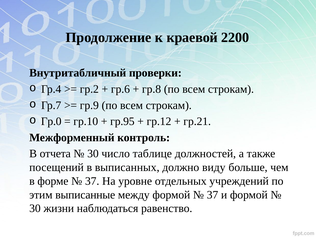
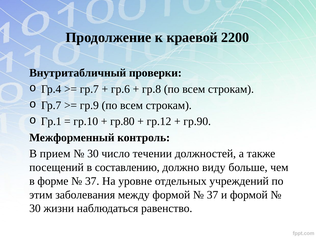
гр.2: гр.2 -> гр.7 (89, 89)
Гр.0: Гр.0 -> Гр.1 (51, 121)
гр.95: гр.95 -> гр.80 (122, 121)
гр.21: гр.21 -> гр.90 (197, 121)
отчета: отчета -> прием (55, 154)
таблице: таблице -> течении (152, 154)
выписанных: выписанных -> составлению (127, 167)
выписанные: выписанные -> заболевания (85, 195)
